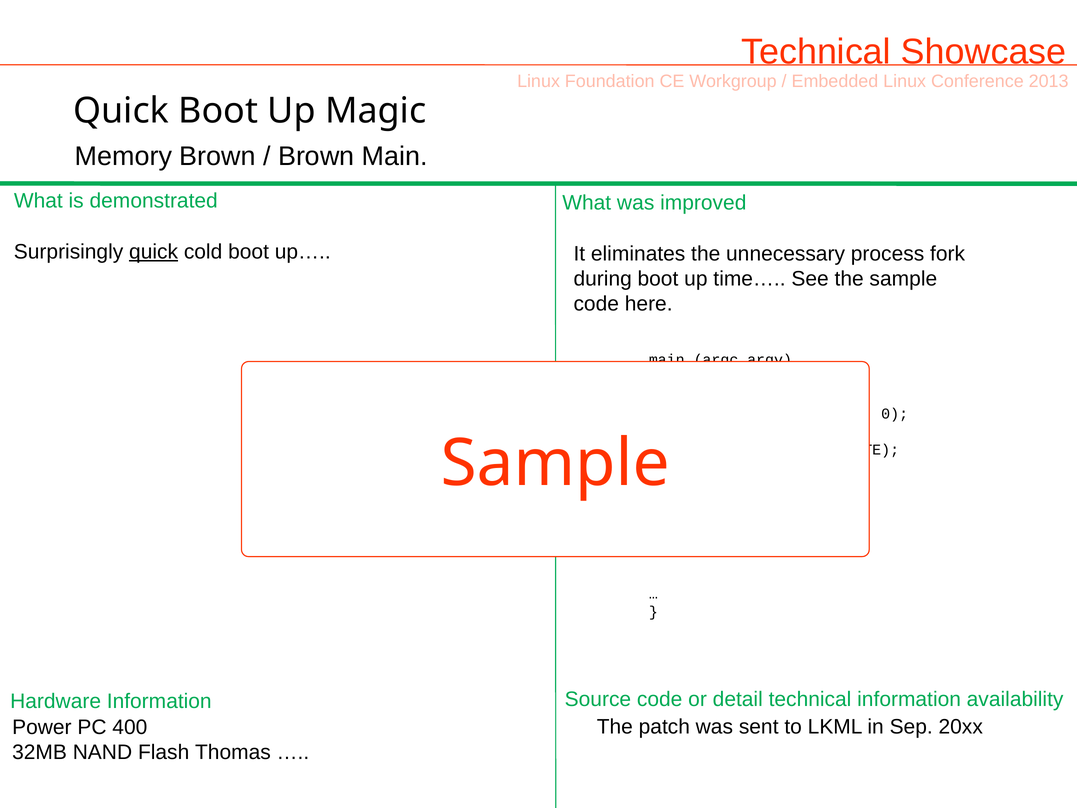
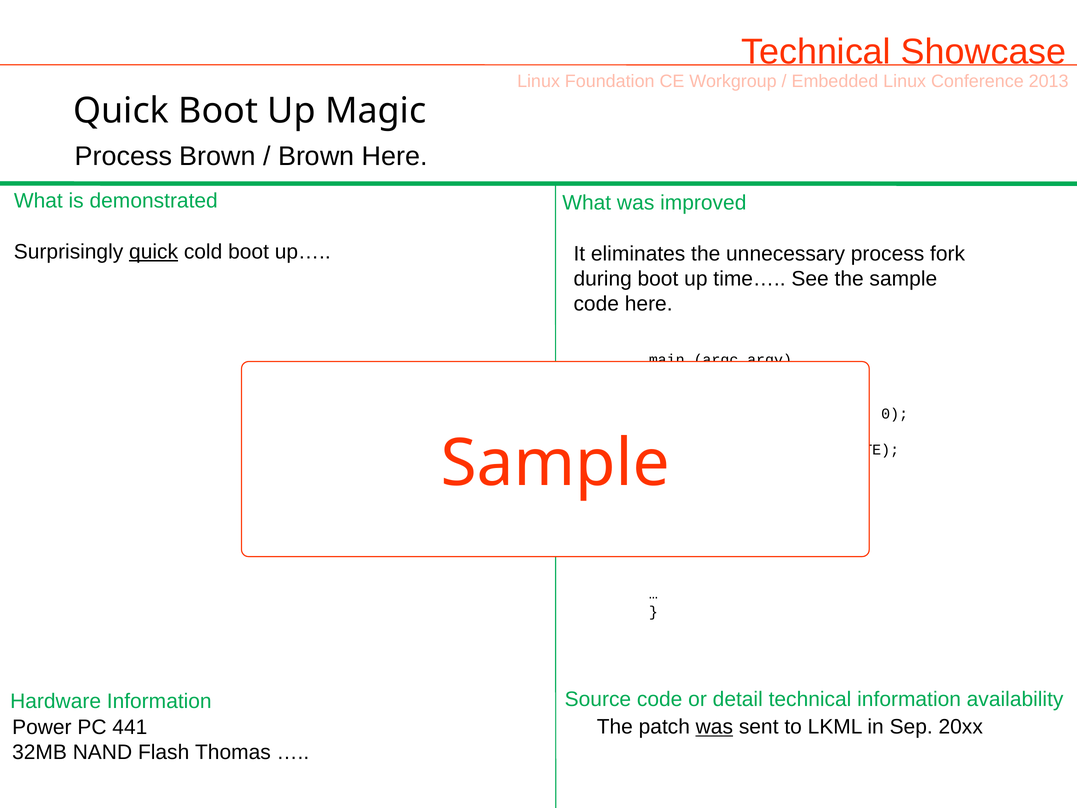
Memory: Memory -> Process (123, 156)
Brown Main: Main -> Here (395, 156)
was underline: none -> present (714, 727)
400: 400 -> 441 (130, 727)
